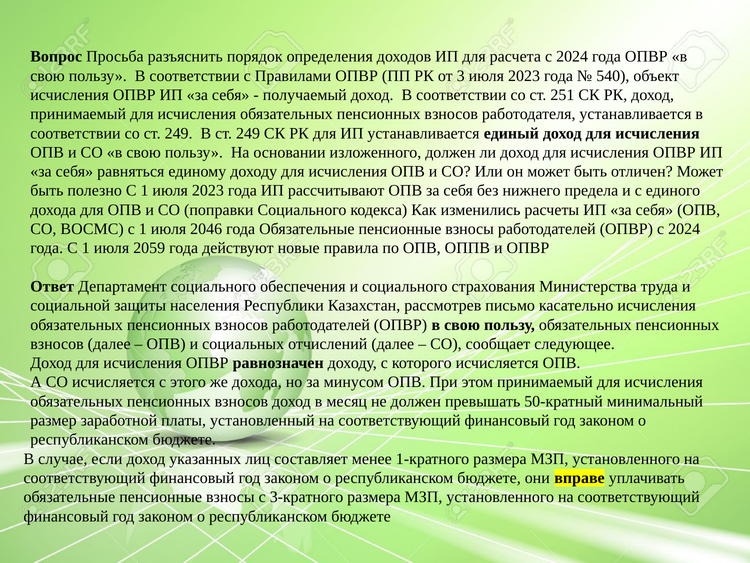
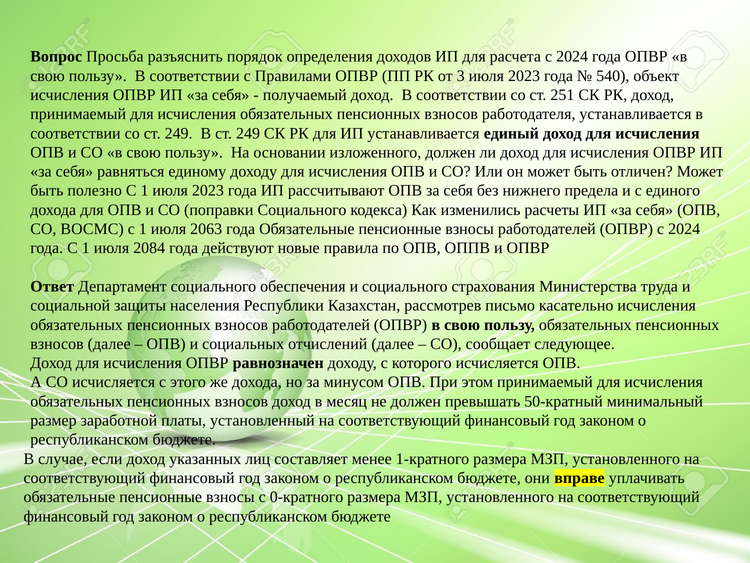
2046: 2046 -> 2063 (206, 229)
2059: 2059 -> 2084 (149, 248)
3-кратного: 3-кратного -> 0-кратного (307, 497)
